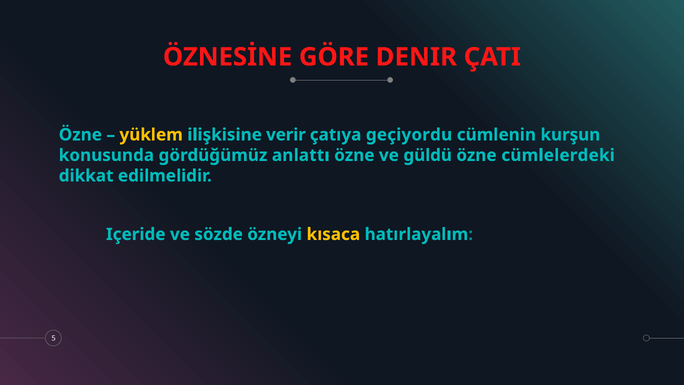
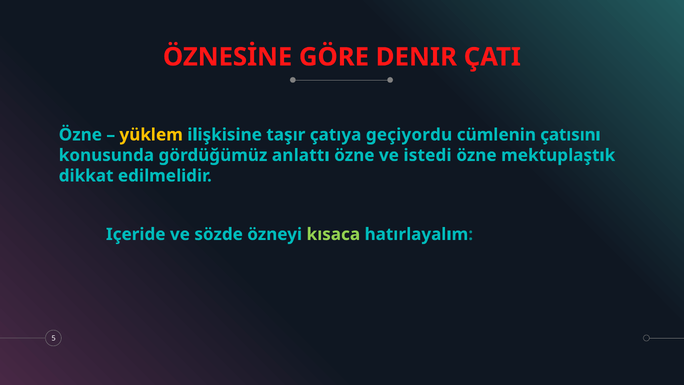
verir: verir -> taşır (286, 135)
kurşun: kurşun -> çatısını (570, 135)
güldü: güldü -> istedi (428, 155)
cümlelerdeki: cümlelerdeki -> mektuplaştık (558, 155)
kısaca colour: yellow -> light green (333, 234)
